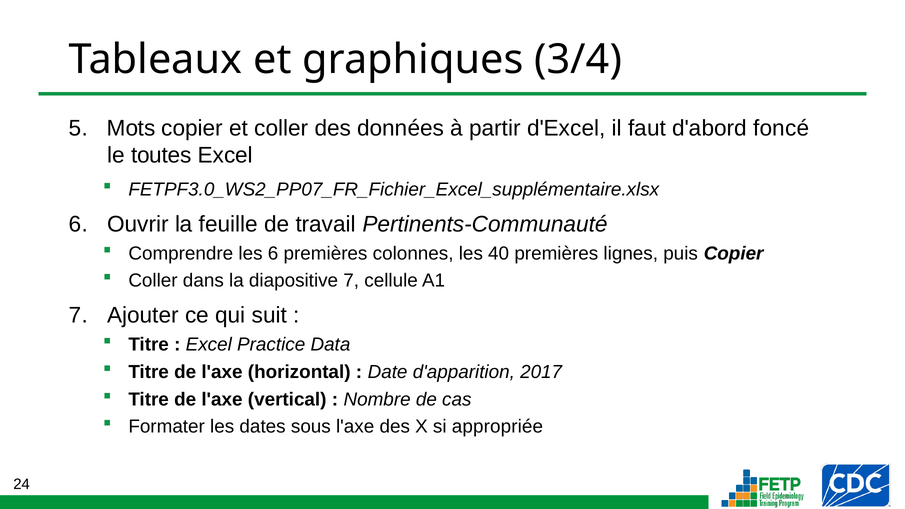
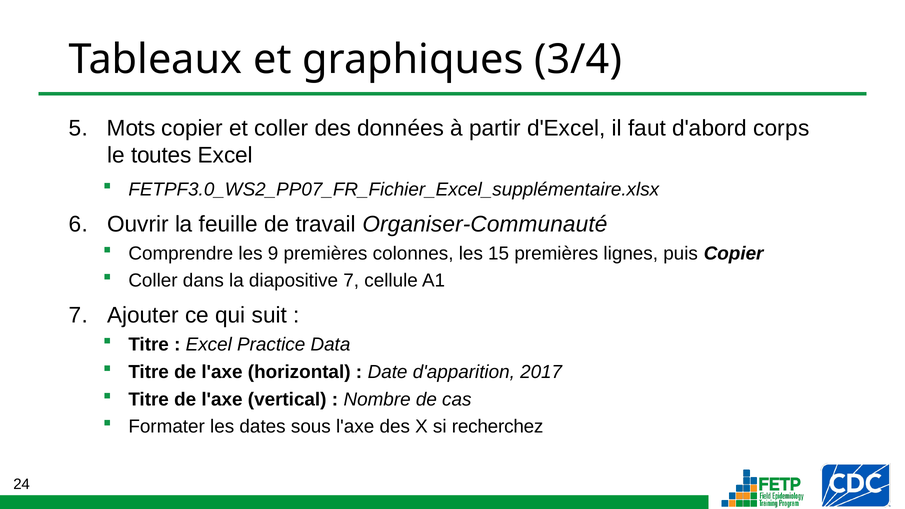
foncé: foncé -> corps (781, 128)
Pertinents-Communauté: Pertinents-Communauté -> Organiser-Communauté (485, 224)
les 6: 6 -> 9 (273, 253)
40: 40 -> 15 (499, 253)
appropriée: appropriée -> recherchez (498, 427)
